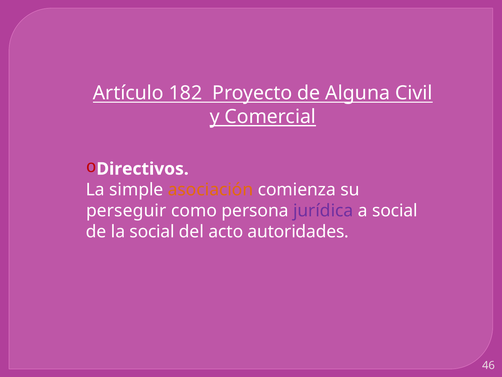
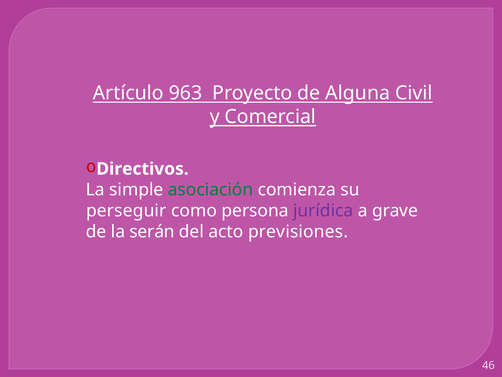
182: 182 -> 963 (185, 93)
asociación colour: orange -> green (211, 190)
a social: social -> grave (395, 211)
la social: social -> serán (152, 231)
autoridades: autoridades -> previsiones (298, 231)
